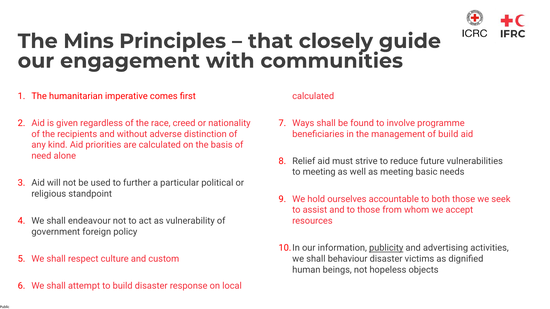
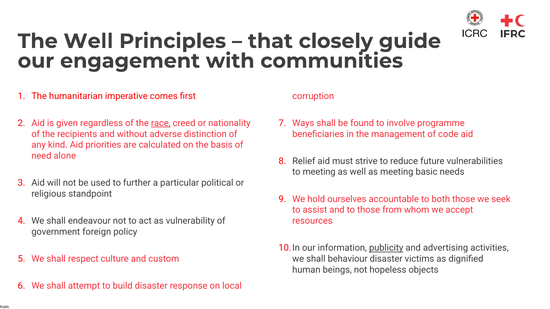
The Mins: Mins -> Well (88, 41)
calculated: calculated -> corruption (313, 96)
race underline: none -> present (161, 123)
of build: build -> code (448, 134)
